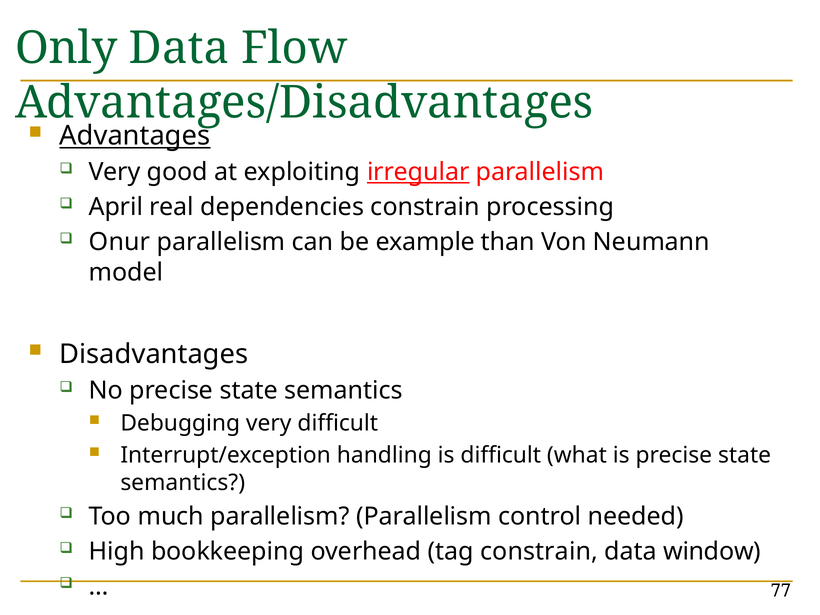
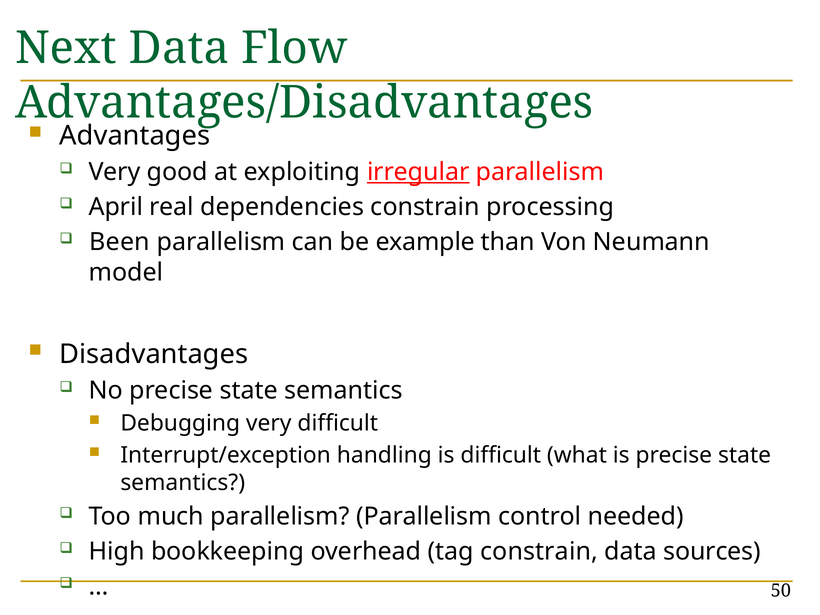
Only: Only -> Next (66, 48)
Advantages underline: present -> none (135, 136)
Onur: Onur -> Been (119, 242)
window: window -> sources (712, 552)
77: 77 -> 50 (781, 591)
